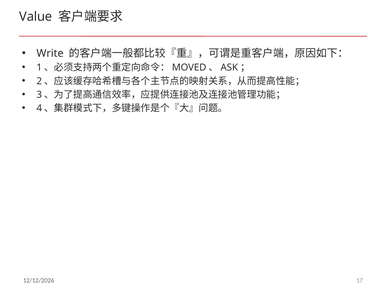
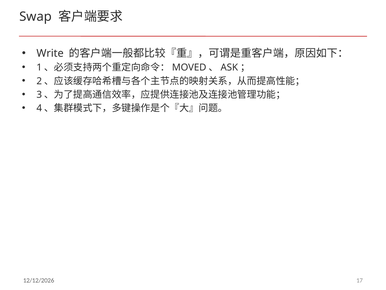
Value: Value -> Swap (36, 16)
